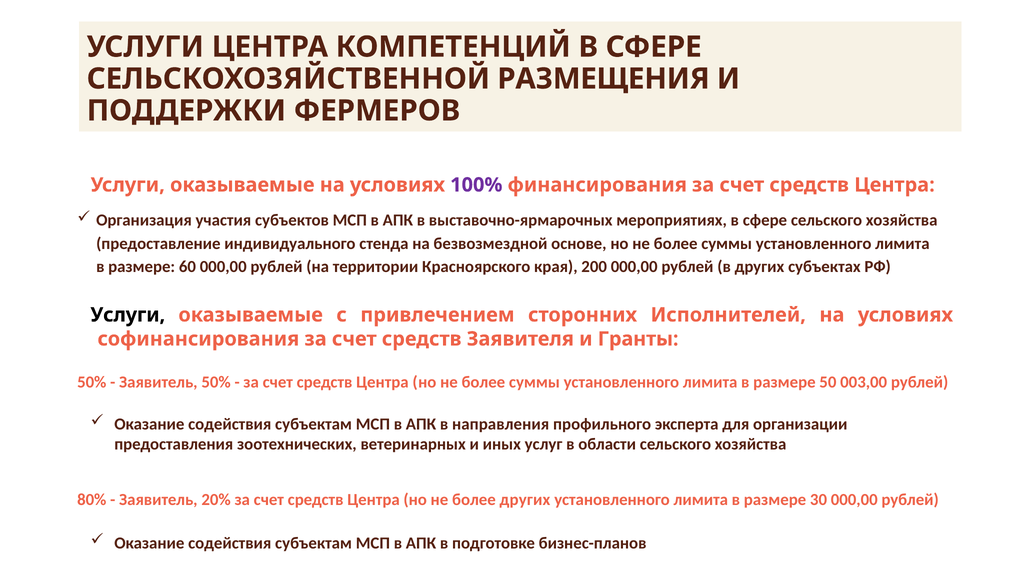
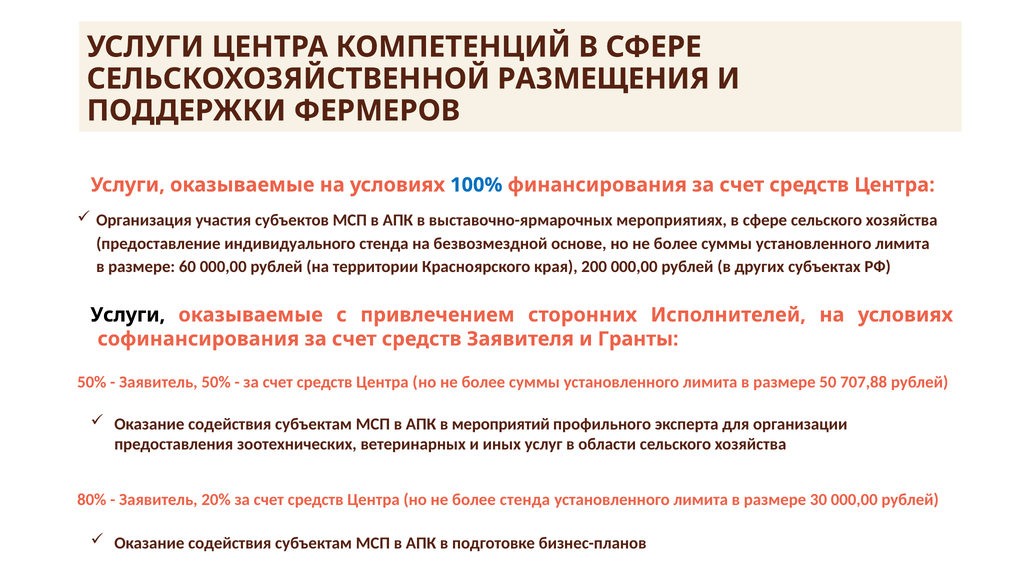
100% colour: purple -> blue (476, 185)
003,00: 003,00 -> 707,88 (864, 382)
направления: направления -> мероприятий (501, 424)
более других: других -> стенда (525, 500)
